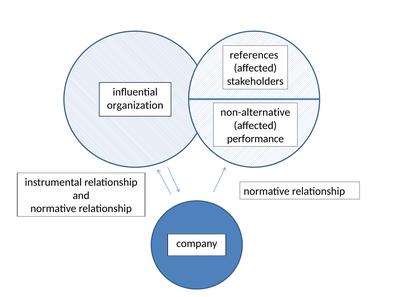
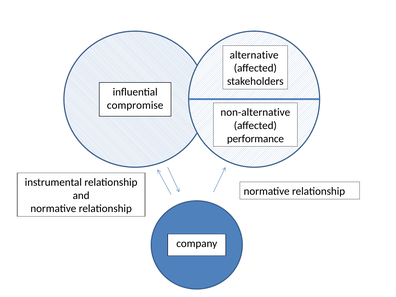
references: references -> alternative (254, 55)
organization: organization -> compromise (135, 105)
